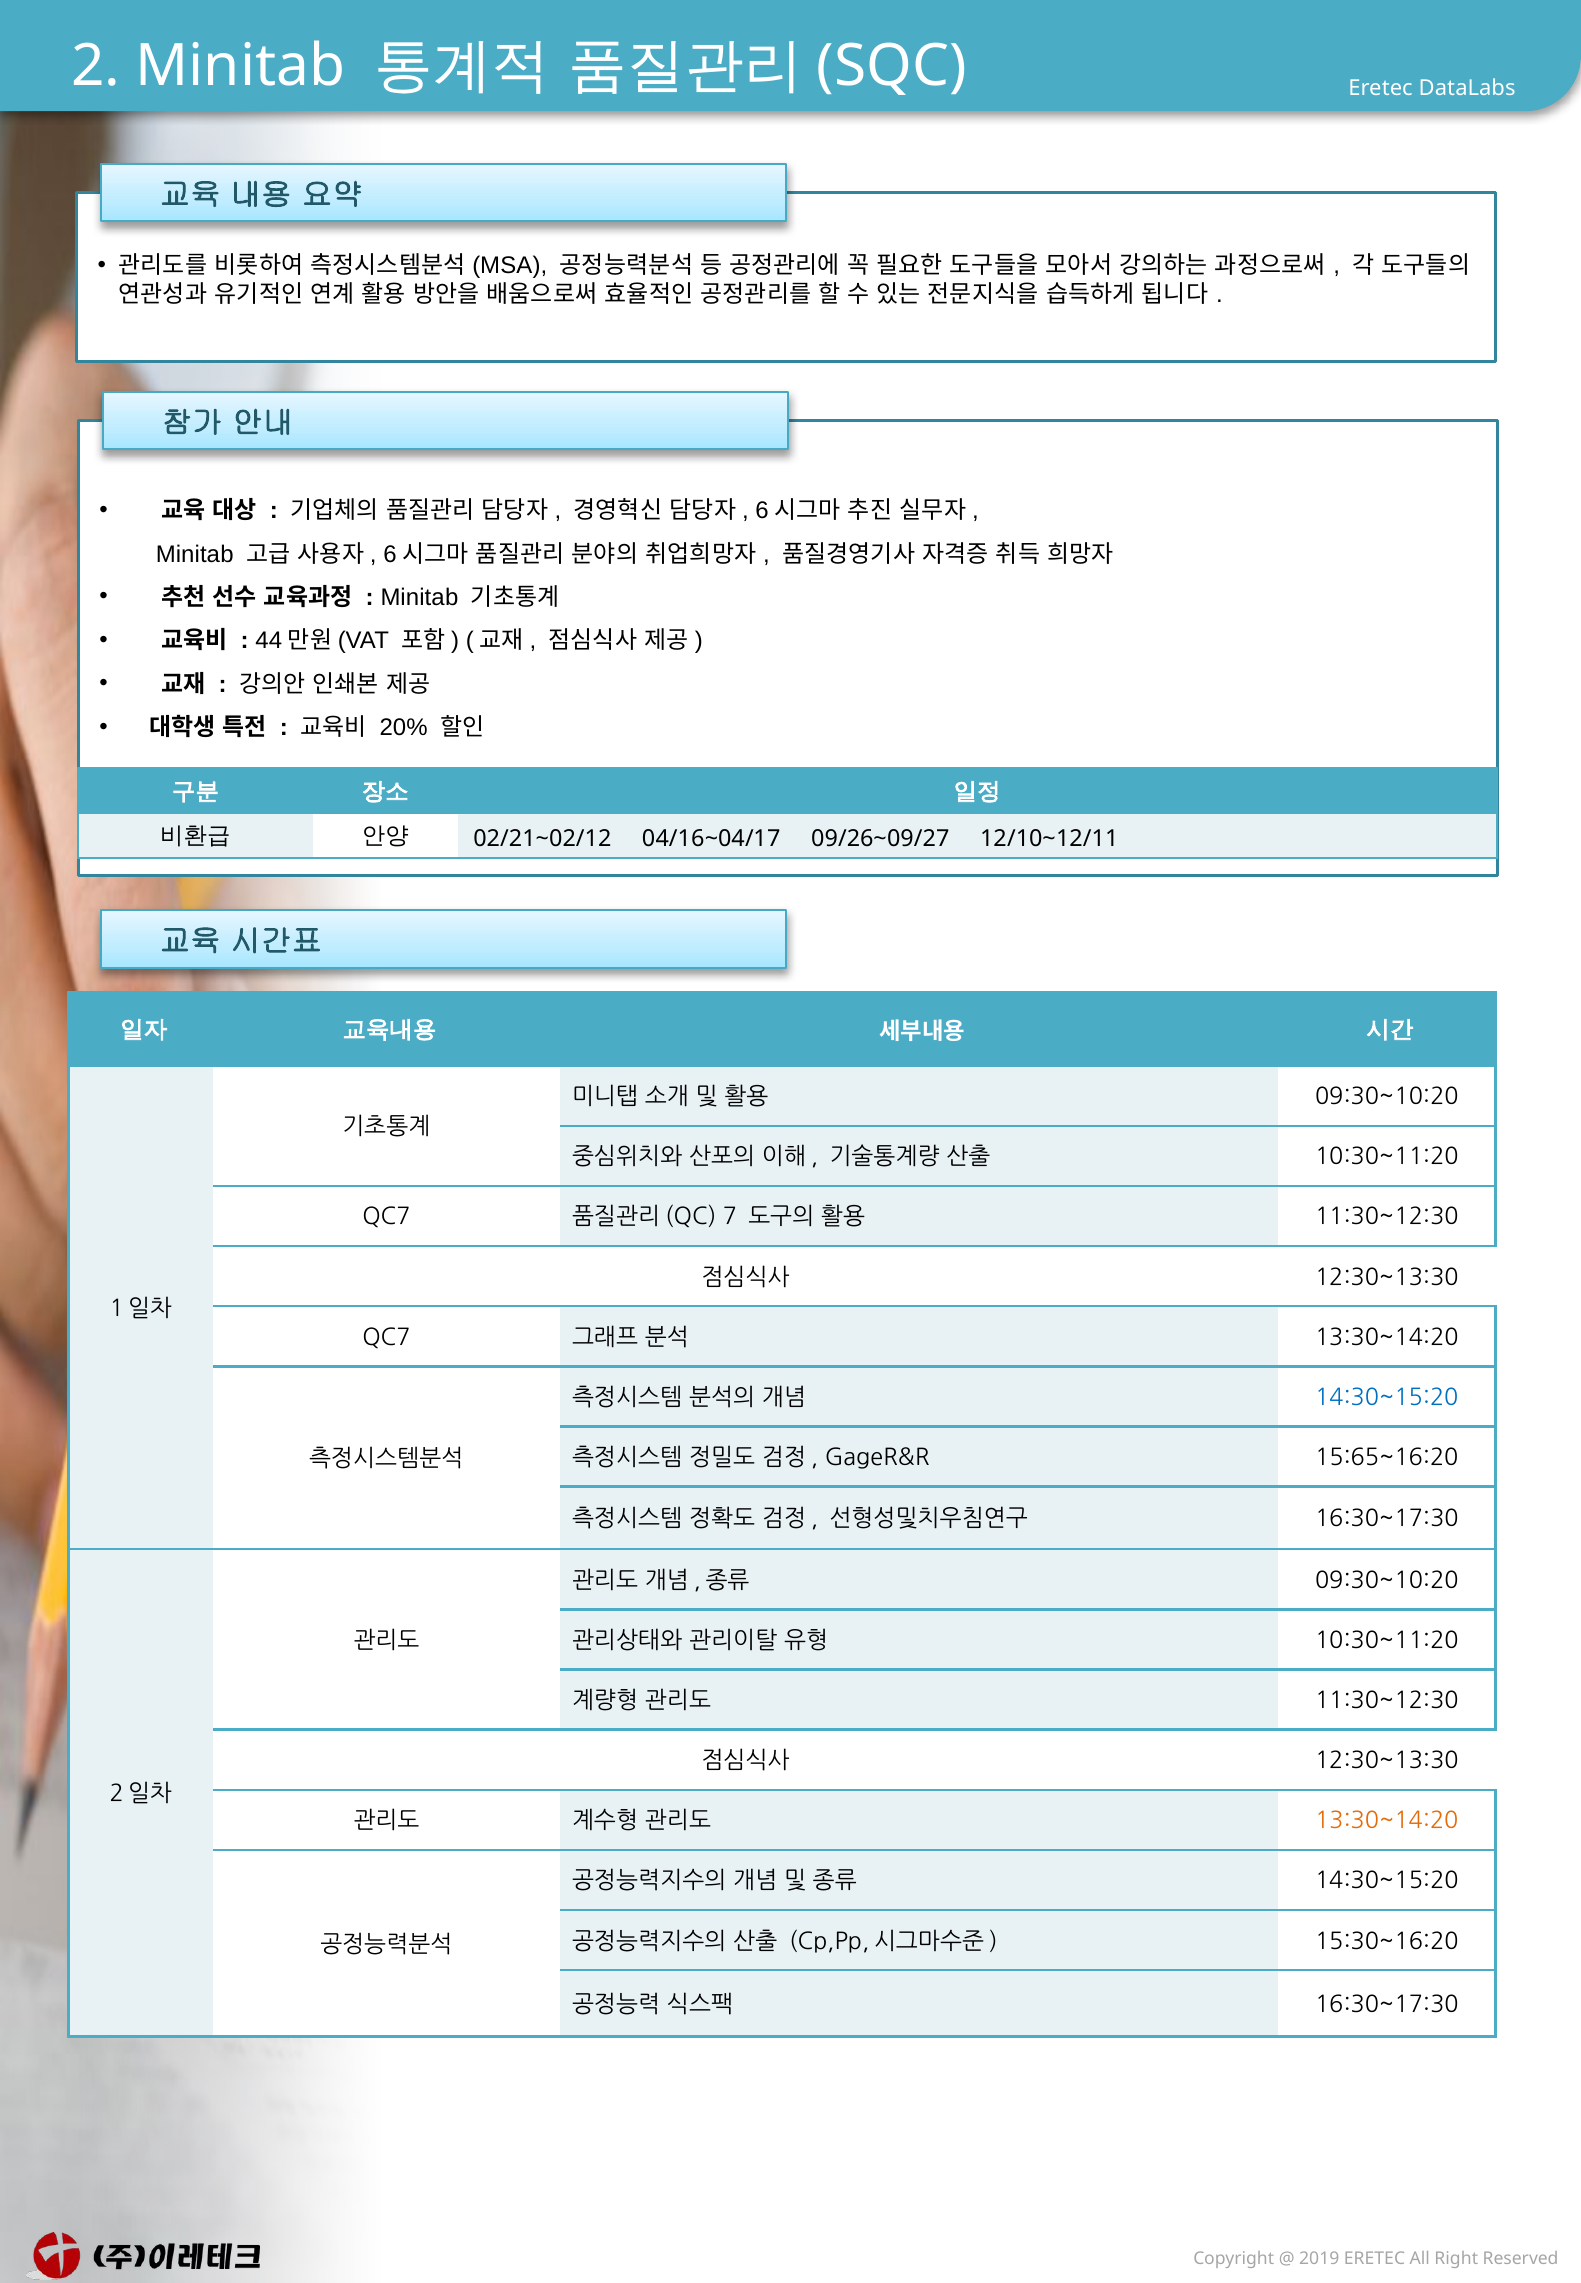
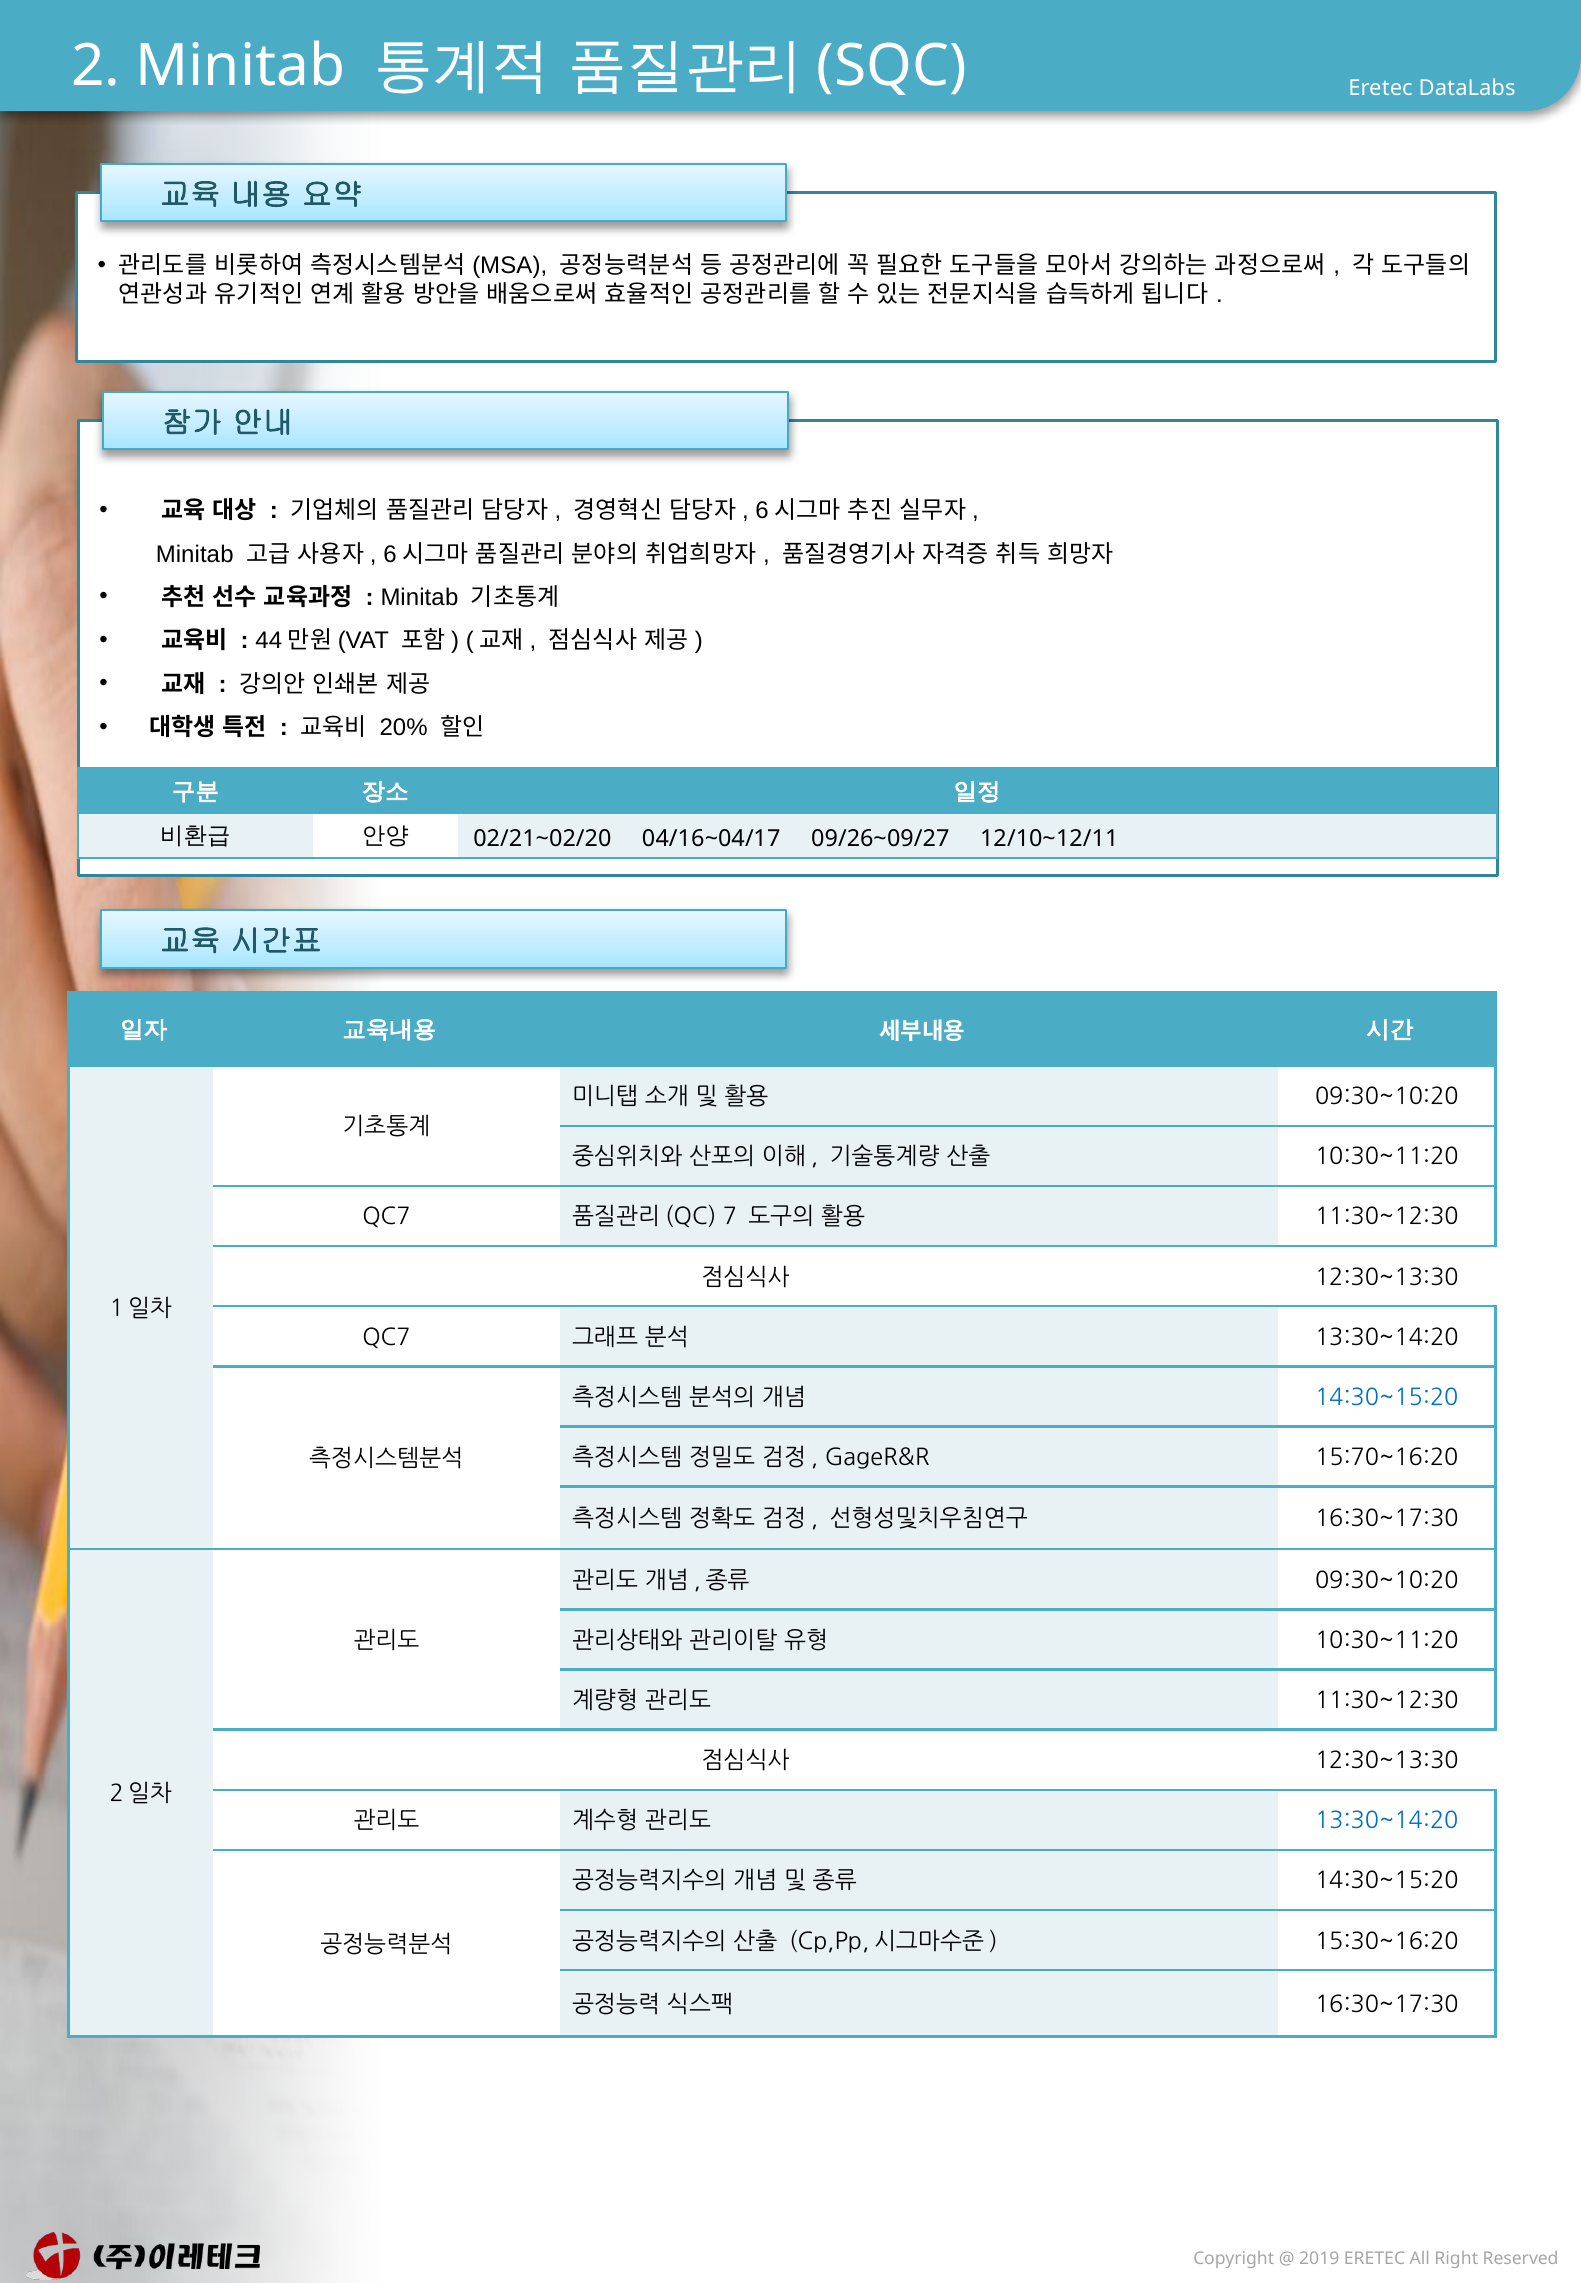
02/21~02/12: 02/21~02/12 -> 02/21~02/20 (542, 839)
15:65~16:20: 15:65~16:20 -> 15:70~16:20 (1387, 1458)
13:30~14:20 colour: orange -> blue (1387, 1822)
